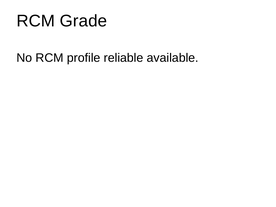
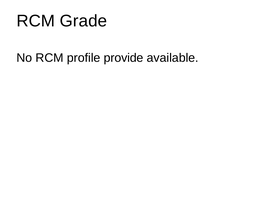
reliable: reliable -> provide (124, 58)
